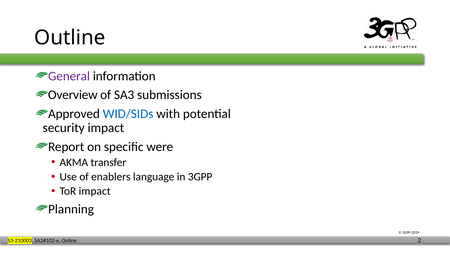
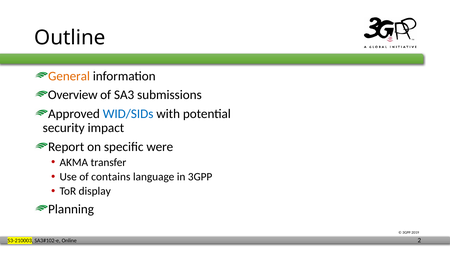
General colour: purple -> orange (69, 76)
enablers: enablers -> contains (111, 177)
ToR impact: impact -> display (95, 191)
